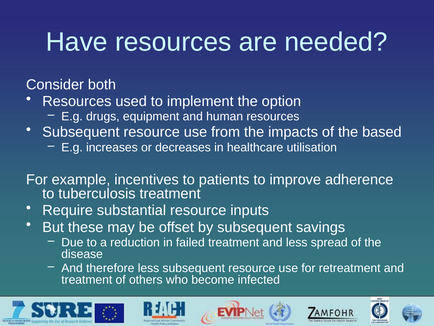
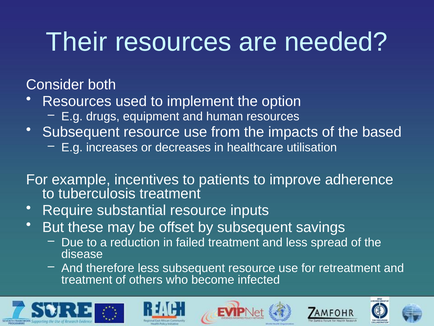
Have: Have -> Their (77, 42)
